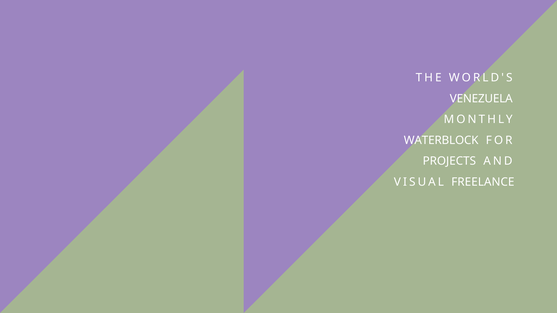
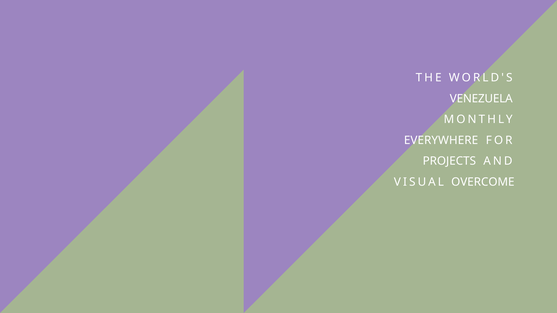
WATERBLOCK: WATERBLOCK -> EVERYWHERE (441, 140)
FREELANCE: FREELANCE -> OVERCOME (483, 182)
